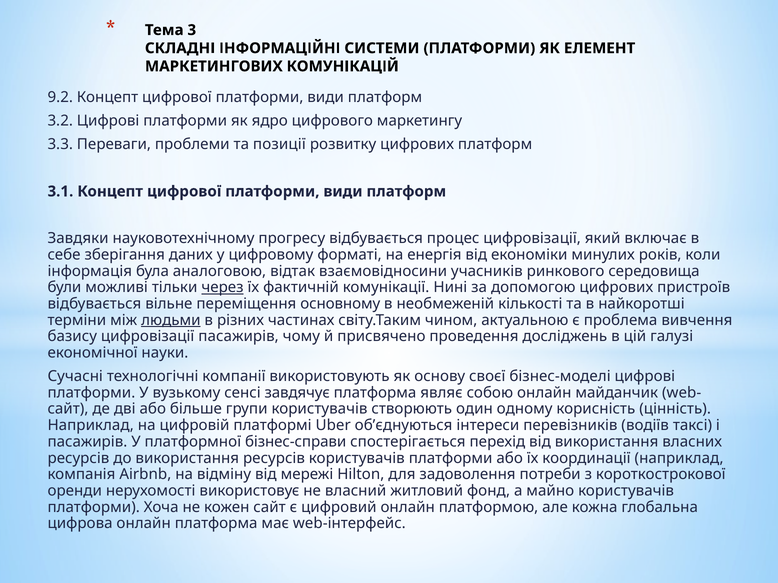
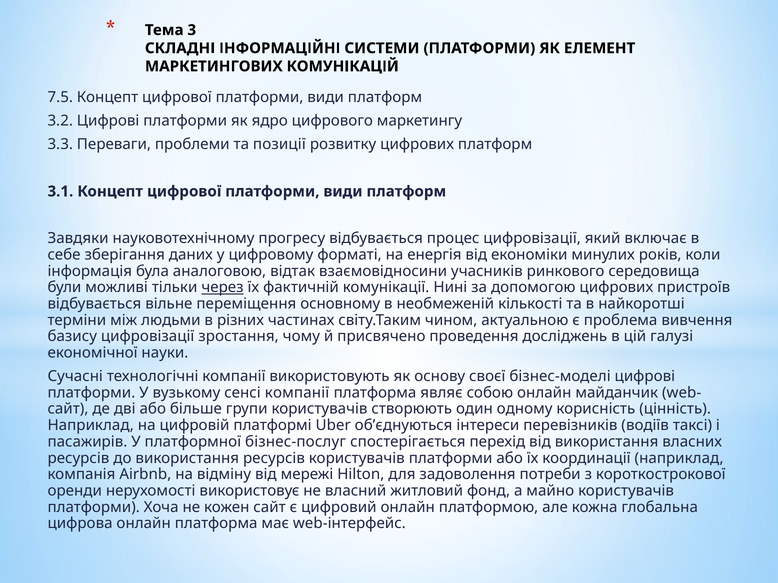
9.2: 9.2 -> 7.5 (60, 97)
людьми underline: present -> none (171, 320)
цифровізації пасажирів: пасажирів -> зростання (239, 337)
сенсі завдячує: завдячує -> компанії (297, 393)
бізнес-справи: бізнес-справи -> бізнес-послуг (296, 442)
